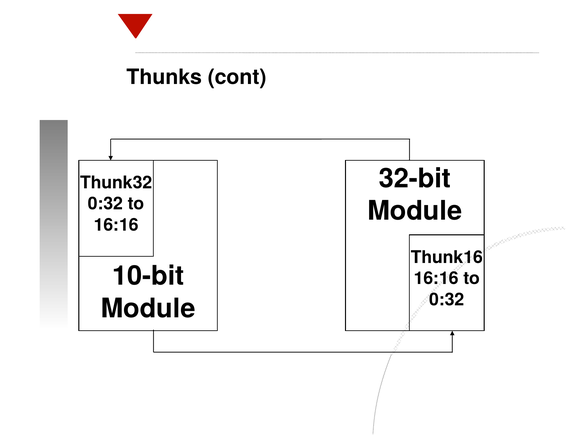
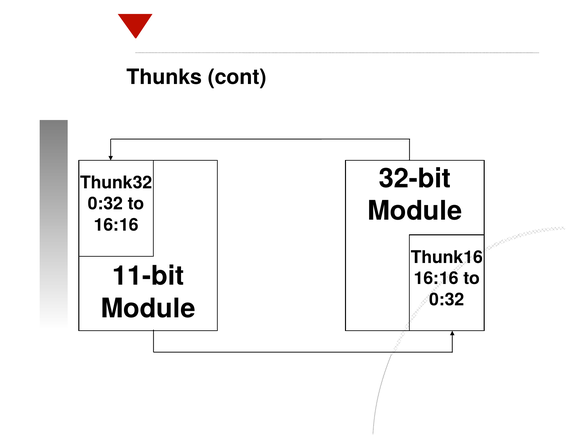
10-bit: 10-bit -> 11-bit (148, 276)
